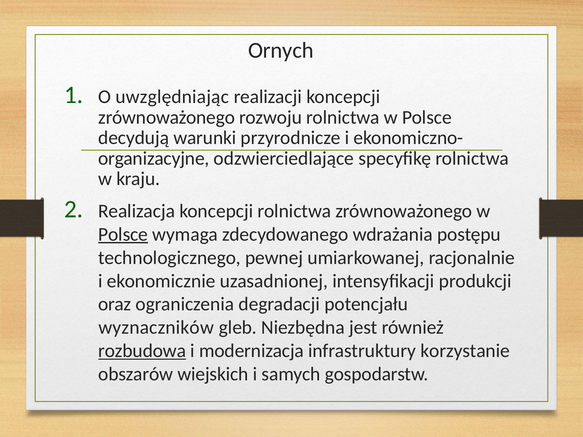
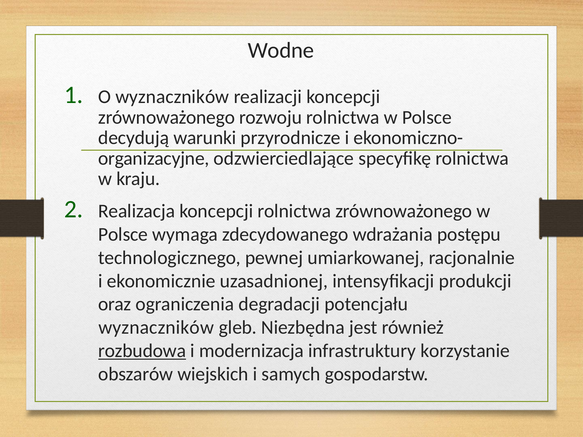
Ornych: Ornych -> Wodne (281, 50)
O uwzględniając: uwzględniając -> wyznaczników (172, 97)
Polsce underline: present -> none (123, 234)
